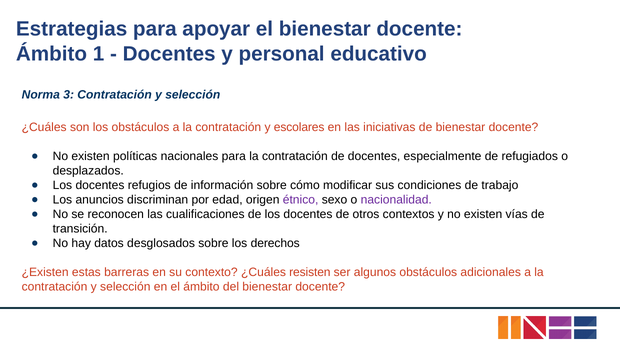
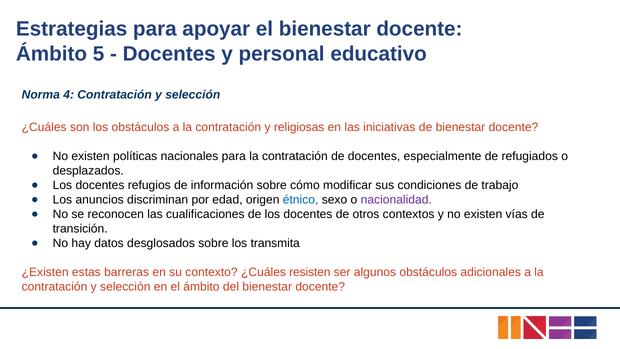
1: 1 -> 5 (99, 54)
3: 3 -> 4 (69, 95)
escolares: escolares -> religiosas (299, 127)
étnico colour: purple -> blue (301, 200)
derechos: derechos -> transmita (275, 243)
